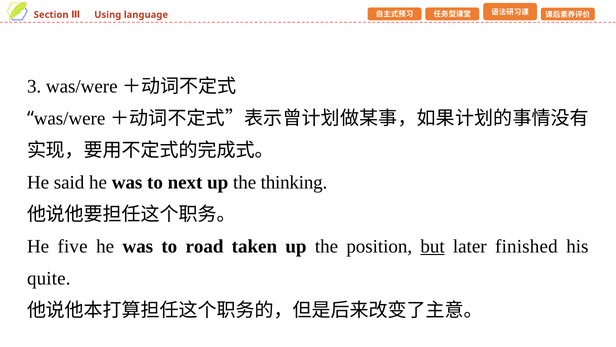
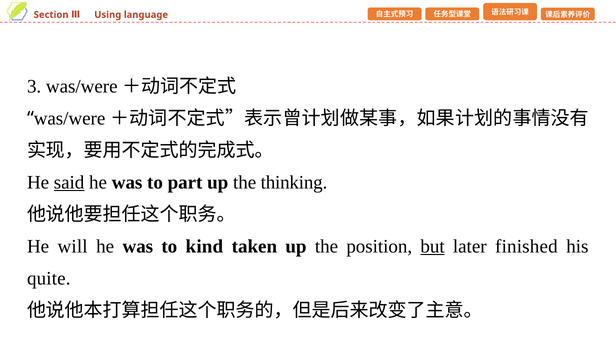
said underline: none -> present (69, 182)
next: next -> part (185, 182)
five: five -> will (73, 246)
road: road -> kind (204, 246)
